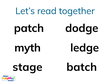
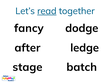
read underline: none -> present (47, 11)
patch: patch -> fancy (29, 28)
myth: myth -> after (27, 48)
